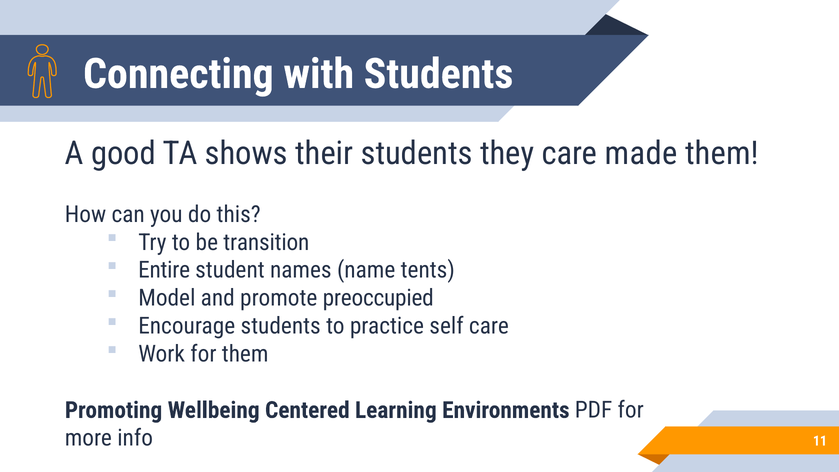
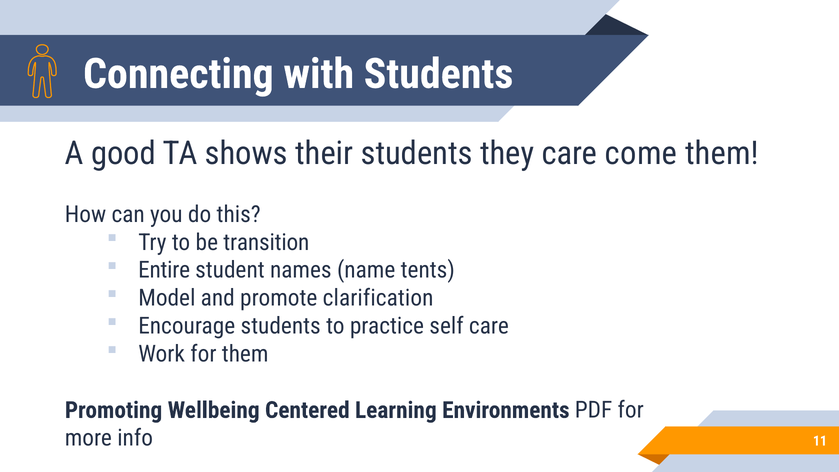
made: made -> come (641, 153)
preoccupied: preoccupied -> clarification (378, 298)
